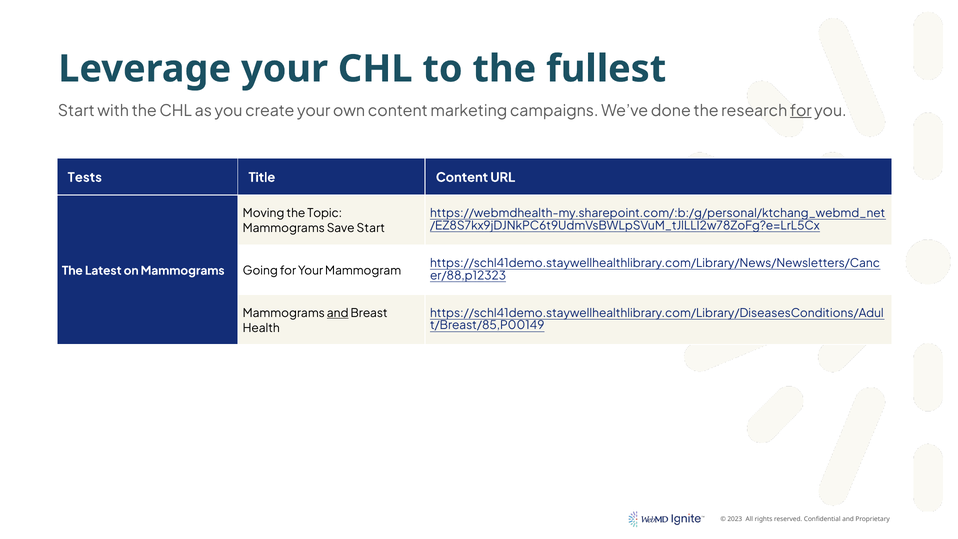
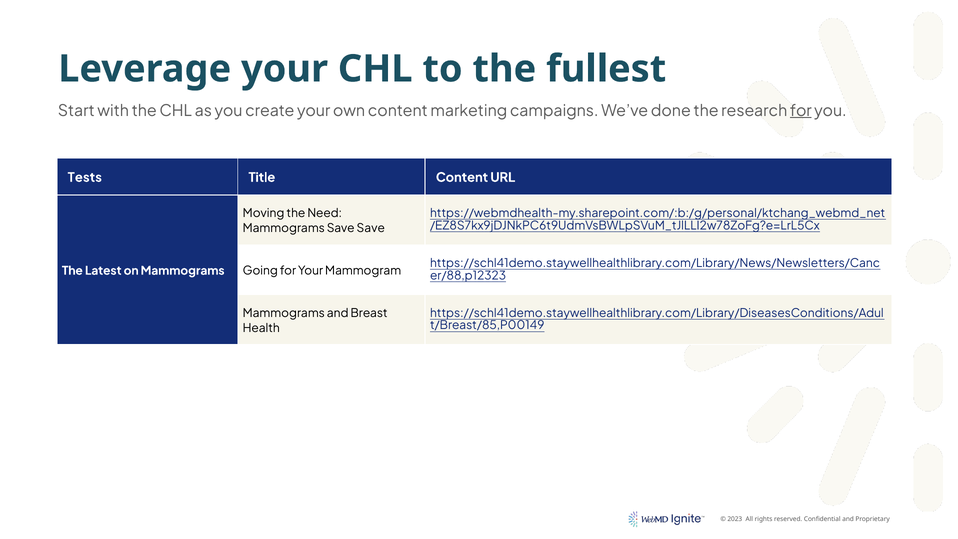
Topic: Topic -> Need (325, 213)
Save Start: Start -> Save (371, 228)
and underline: present -> none (338, 313)
